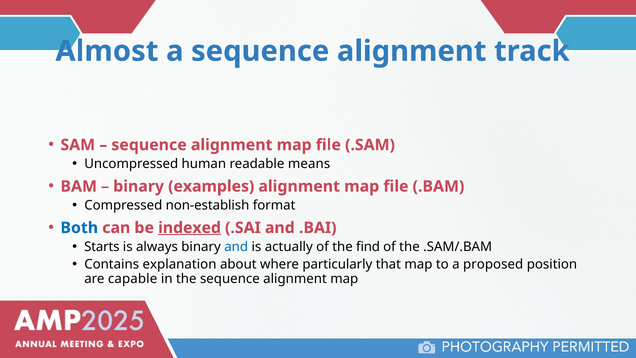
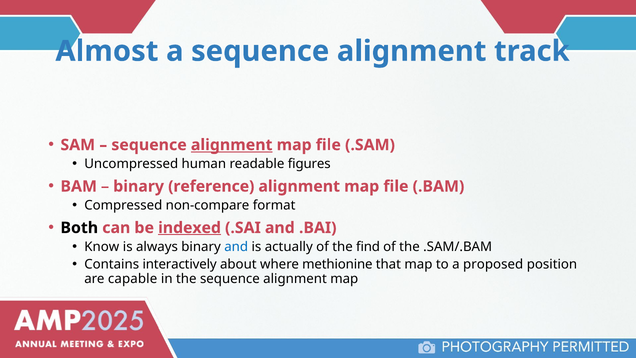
alignment underline: none -> present (232, 145)
means: means -> figures (309, 164)
examples: examples -> reference (211, 186)
non-establish: non-establish -> non-compare (208, 205)
Both colour: blue -> black (79, 228)
Starts: Starts -> Know (102, 247)
explanation: explanation -> interactively (180, 264)
particularly: particularly -> methionine (337, 264)
